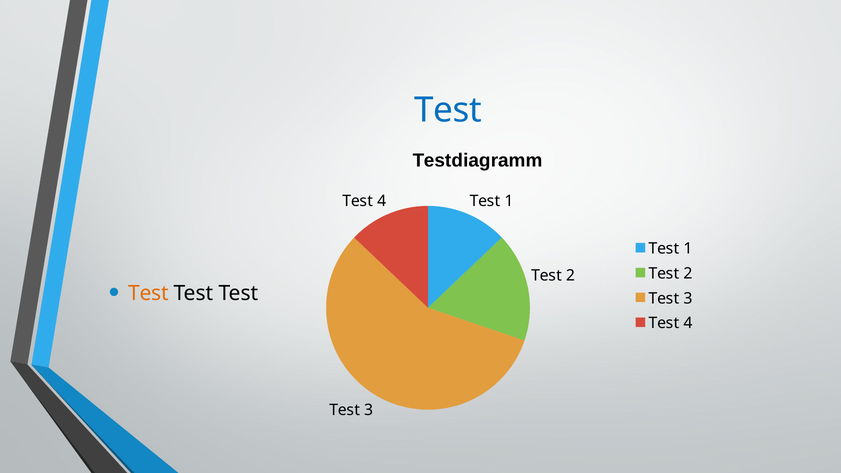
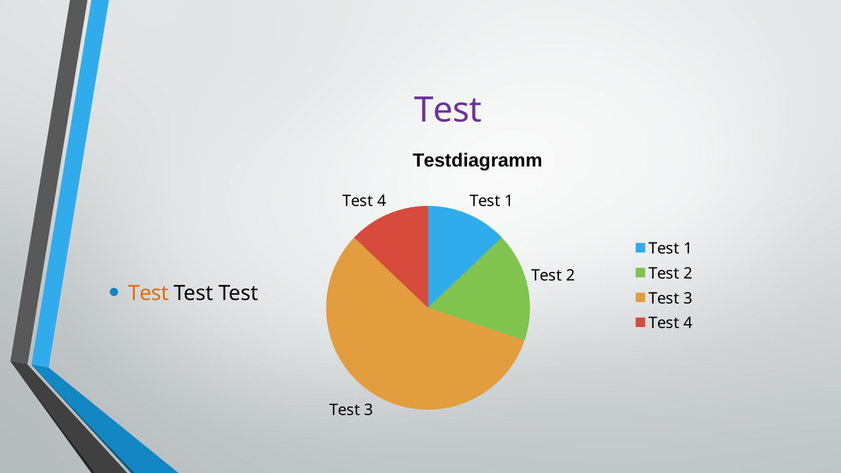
Test colour: blue -> purple (448, 110)
